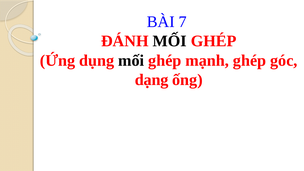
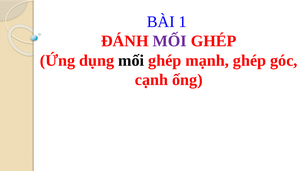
7: 7 -> 1 (183, 22)
MỐI colour: black -> purple (170, 41)
dạng: dạng -> cạnh (152, 80)
